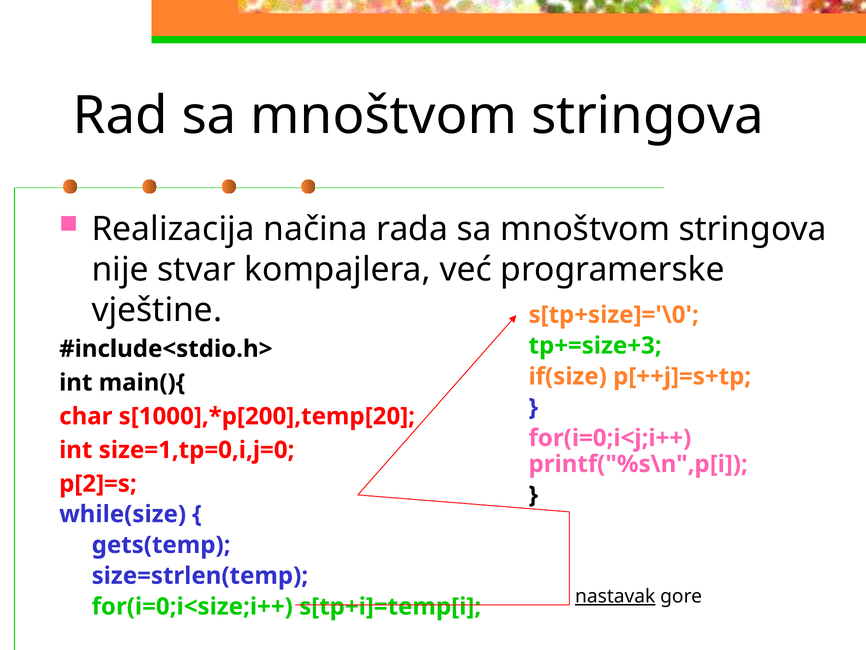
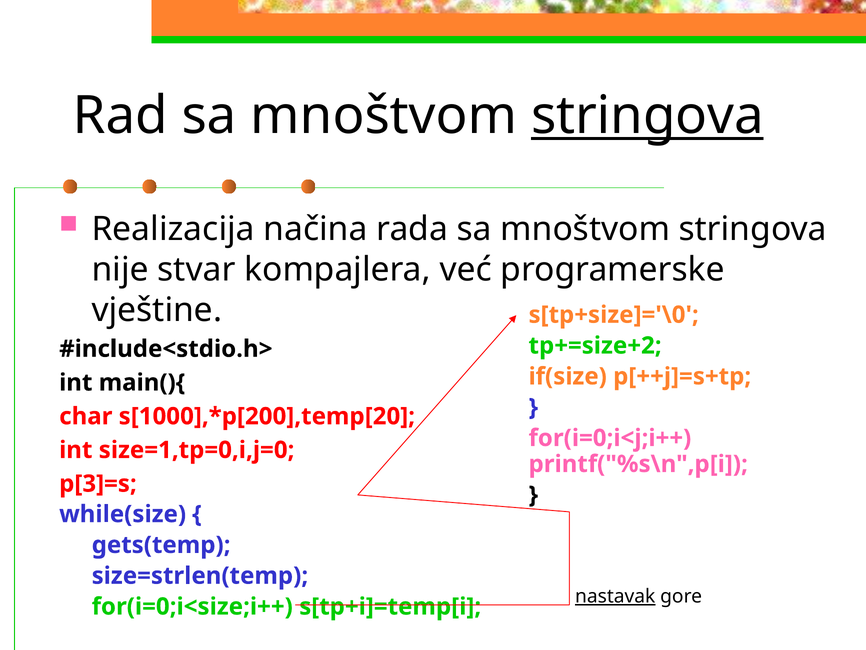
stringova underline: none -> present (647, 116)
tp+=size+3: tp+=size+3 -> tp+=size+2 (595, 345)
p[2]=s: p[2]=s -> p[3]=s (98, 483)
